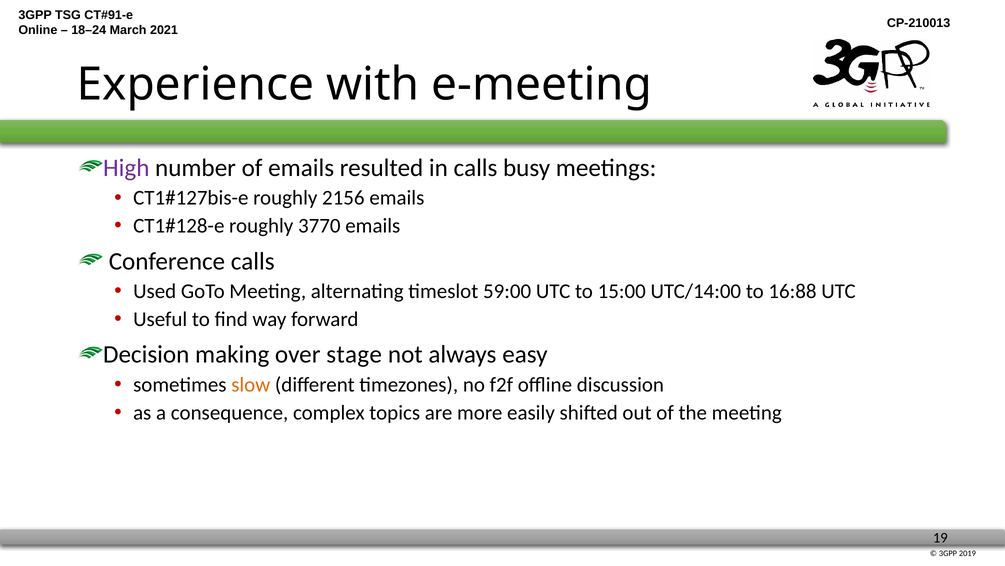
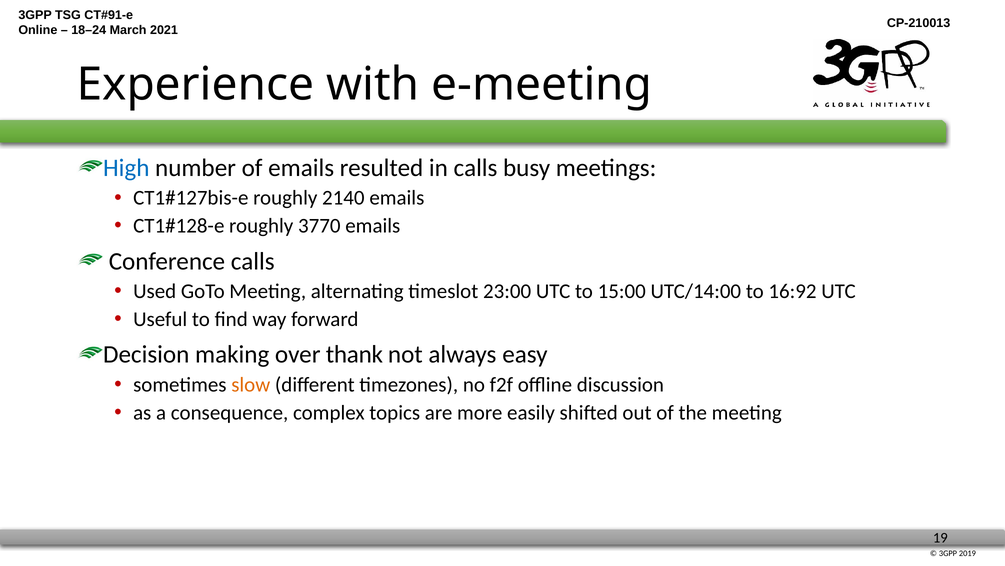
High colour: purple -> blue (126, 168)
2156: 2156 -> 2140 (343, 198)
59:00: 59:00 -> 23:00 (507, 291)
16:88: 16:88 -> 16:92 (793, 291)
stage: stage -> thank (354, 354)
